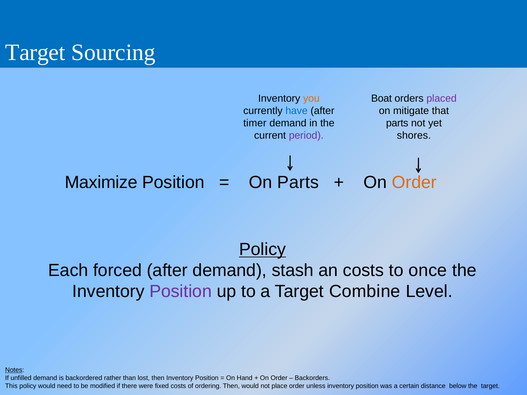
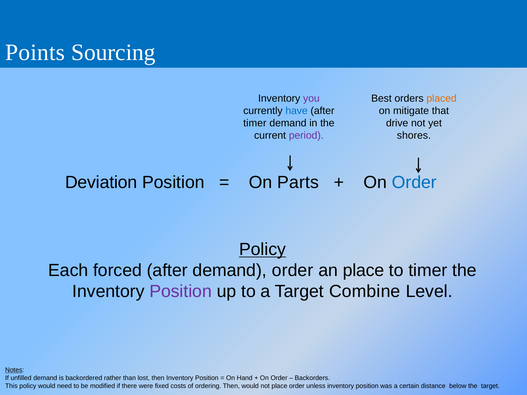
Target: Target -> Points (35, 53)
you colour: orange -> purple (311, 99)
Boat: Boat -> Best (381, 99)
placed colour: purple -> orange (442, 99)
parts: parts -> drive (397, 123)
Maximize: Maximize -> Deviation (101, 182)
Order colour: orange -> blue (414, 182)
demand stash: stash -> order (293, 271)
an costs: costs -> place (364, 271)
to once: once -> timer (428, 271)
